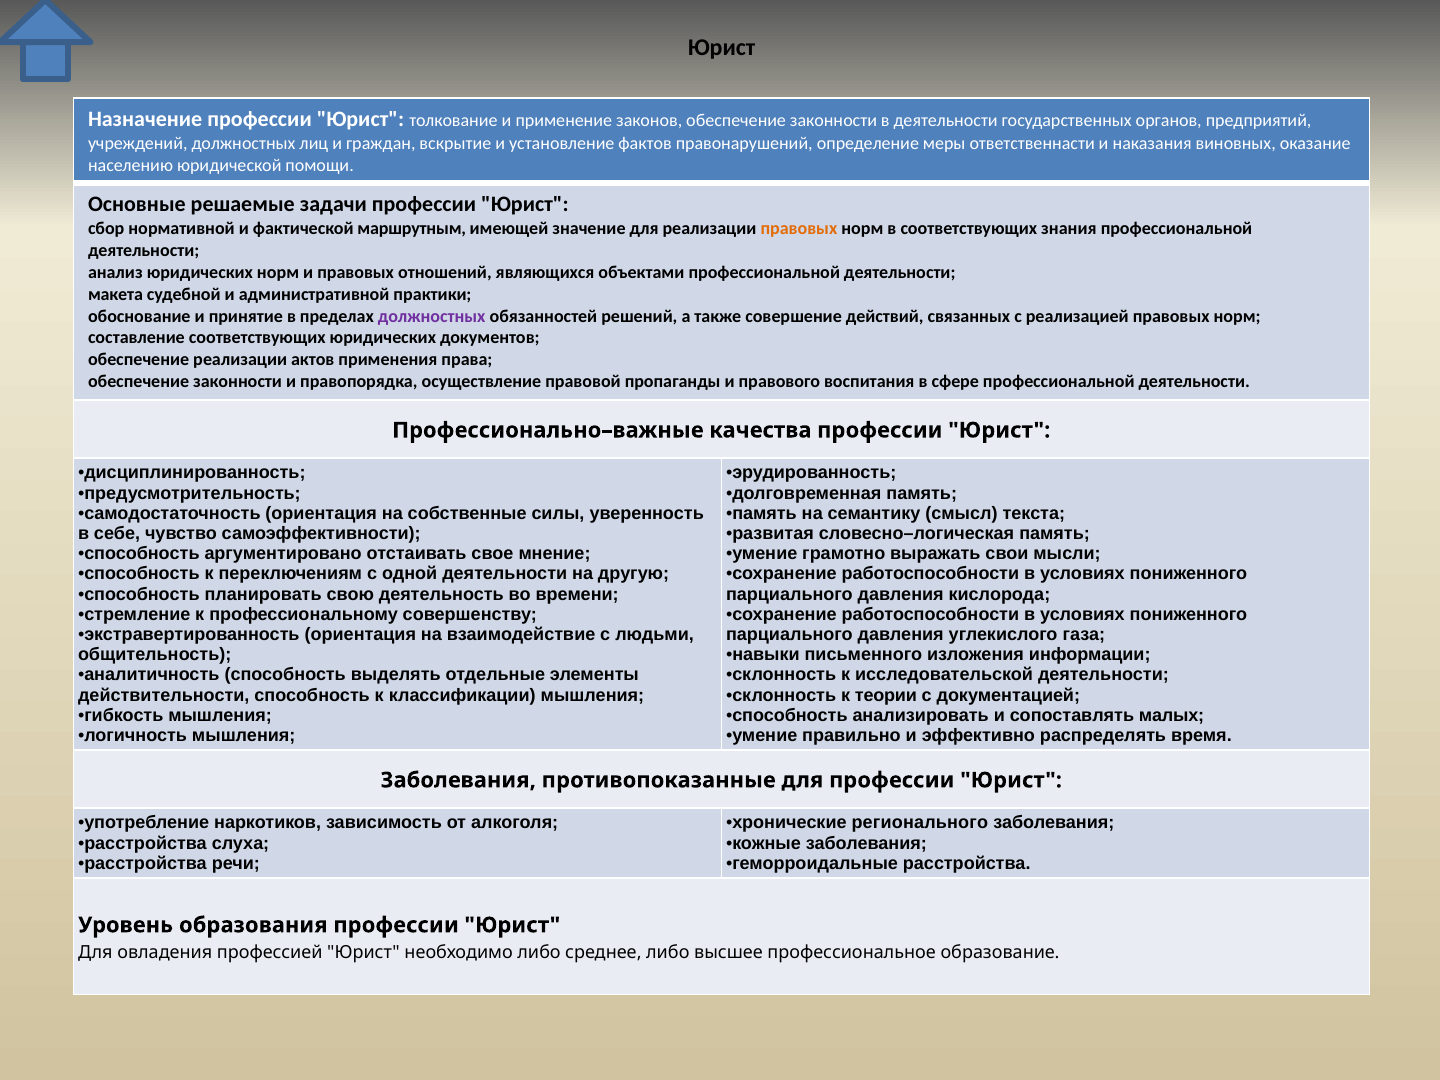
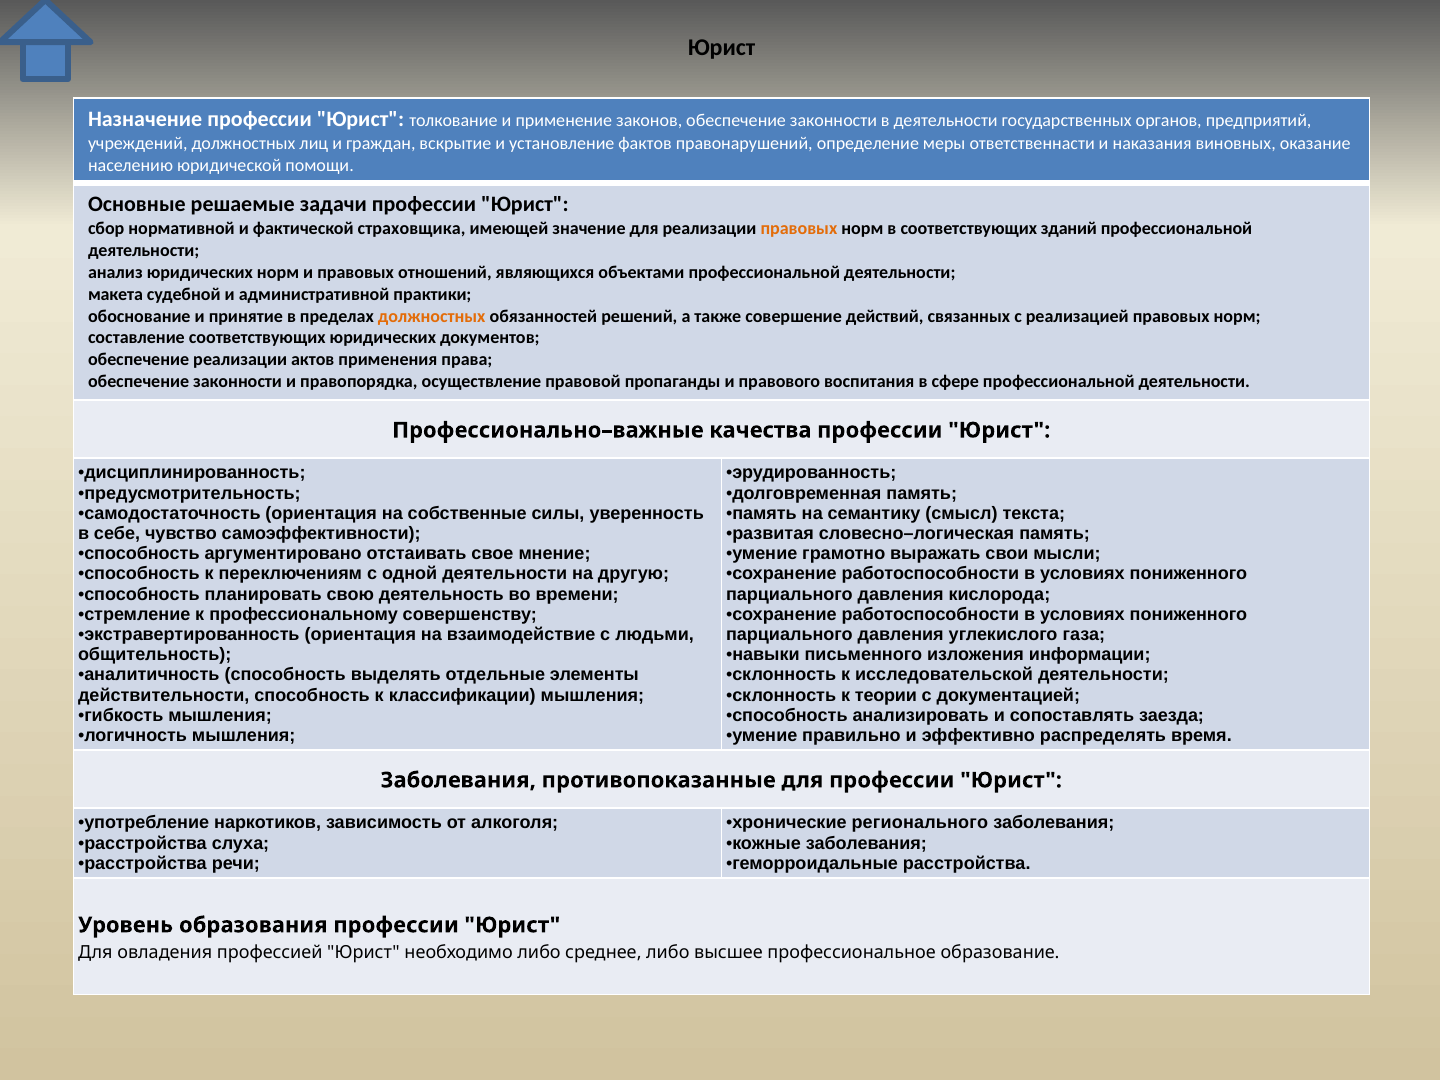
маршрутным: маршрутным -> страховщика (412, 229)
знания: знания -> зданий (1069, 229)
должностных colour: purple -> orange (432, 316)
малых: малых -> заезда (1172, 715)
